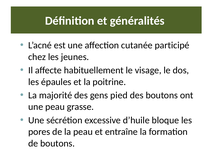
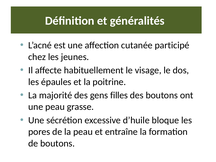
pied: pied -> filles (119, 95)
